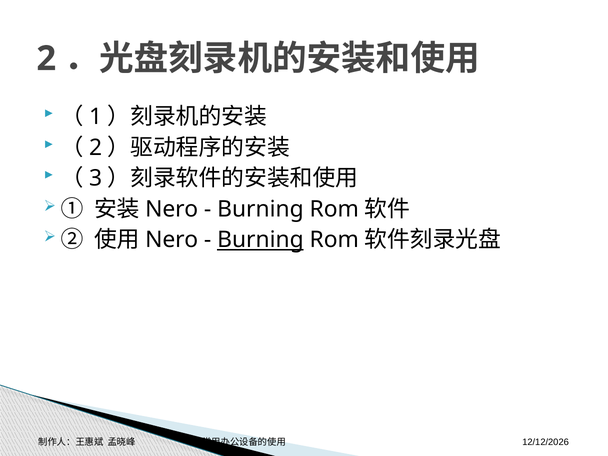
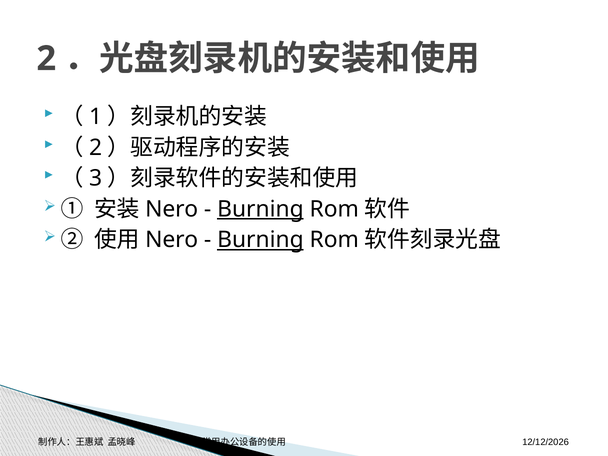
Burning underline: none -> present (260, 209)
